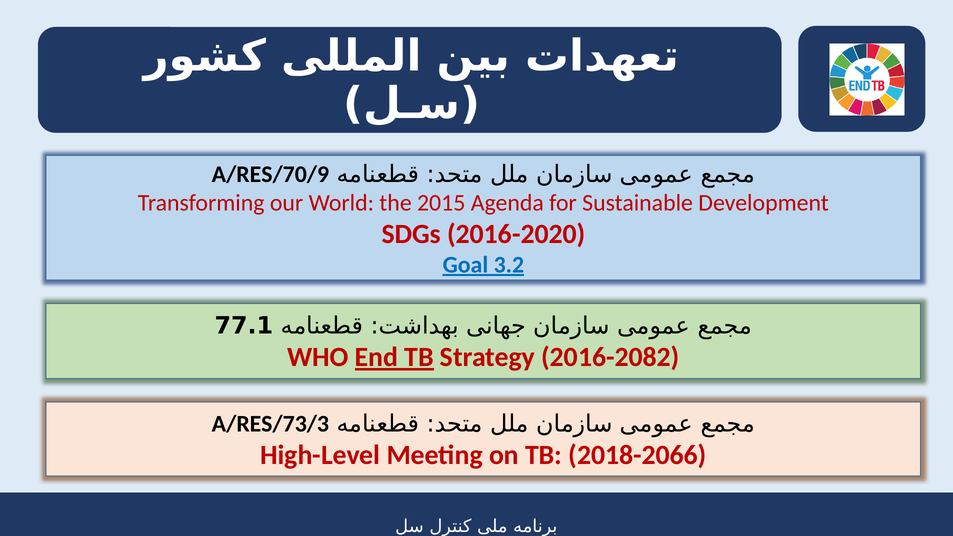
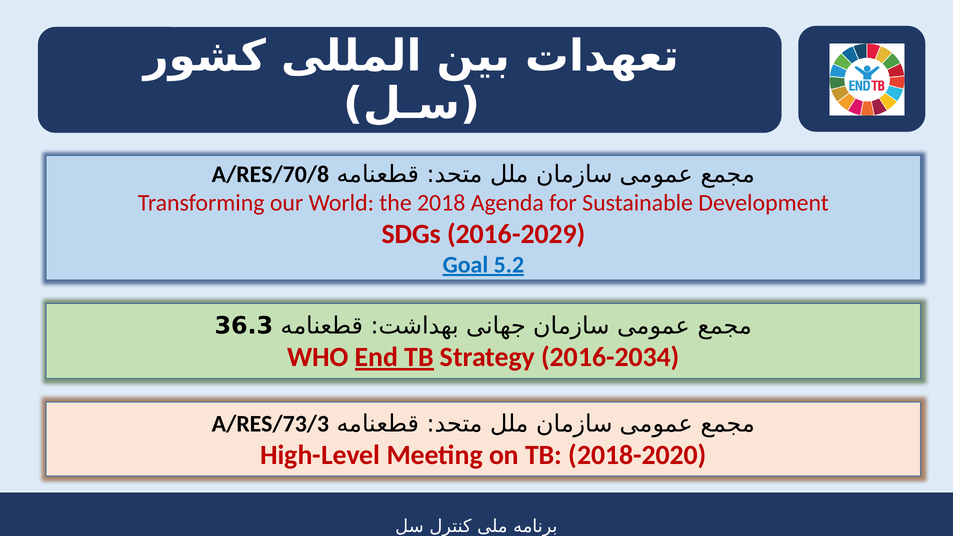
A/RES/70/9: A/RES/70/9 -> A/RES/70/8 (270, 174)
2015: 2015 -> 2018 (441, 203)
2016-2020: 2016-2020 -> 2016-2029 (516, 234)
3.2: 3.2 -> 5.2 (509, 265)
77.1: 77.1 -> 36.3 (244, 326)
2016-2082: 2016-2082 -> 2016-2034 (610, 357)
2018-2066: 2018-2066 -> 2018-2020 (638, 455)
